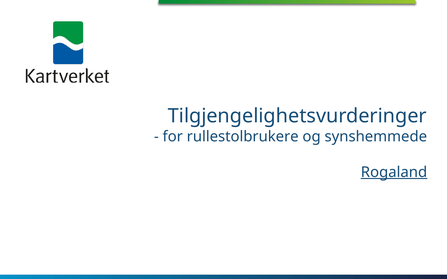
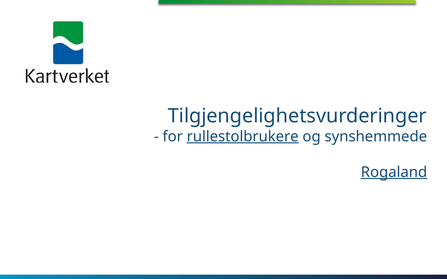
rullestolbrukere underline: none -> present (243, 137)
